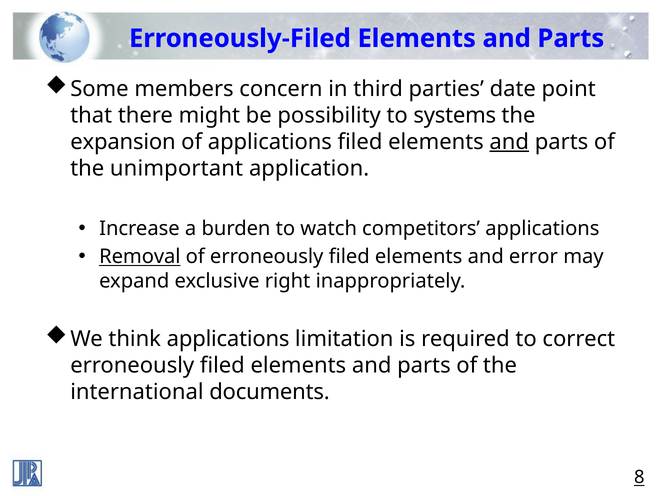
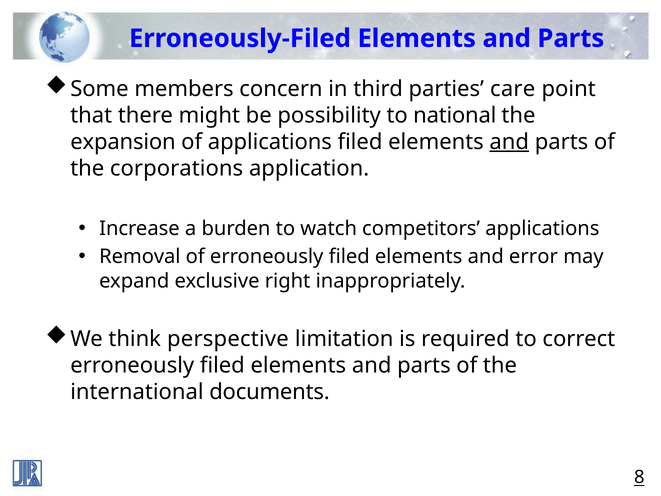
date: date -> care (513, 89)
systems: systems -> national (455, 115)
unimportant: unimportant -> corporations (177, 168)
Removal underline: present -> none (140, 257)
think applications: applications -> perspective (228, 339)
